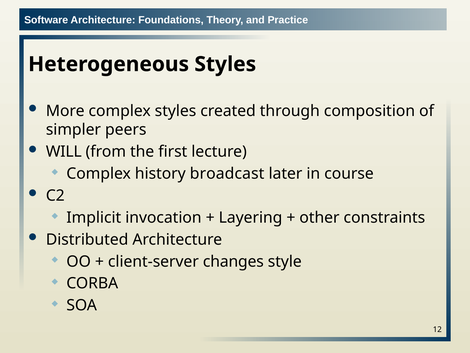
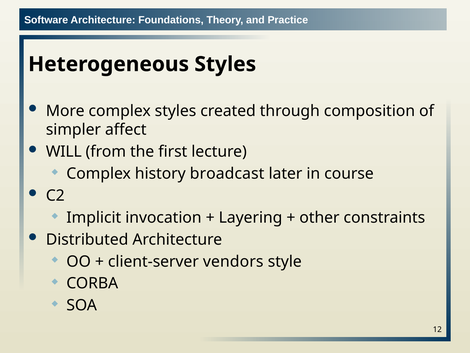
peers: peers -> affect (126, 130)
changes: changes -> vendors (233, 261)
